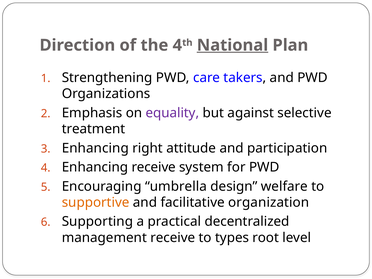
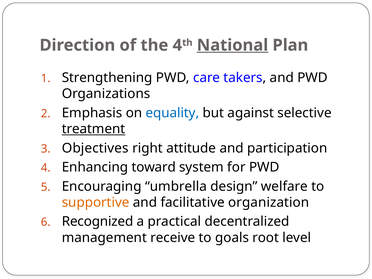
equality colour: purple -> blue (172, 113)
treatment underline: none -> present (93, 129)
Enhancing: Enhancing -> Objectives (95, 148)
Enhancing receive: receive -> toward (154, 167)
Supporting: Supporting -> Recognized (98, 222)
types: types -> goals (232, 238)
